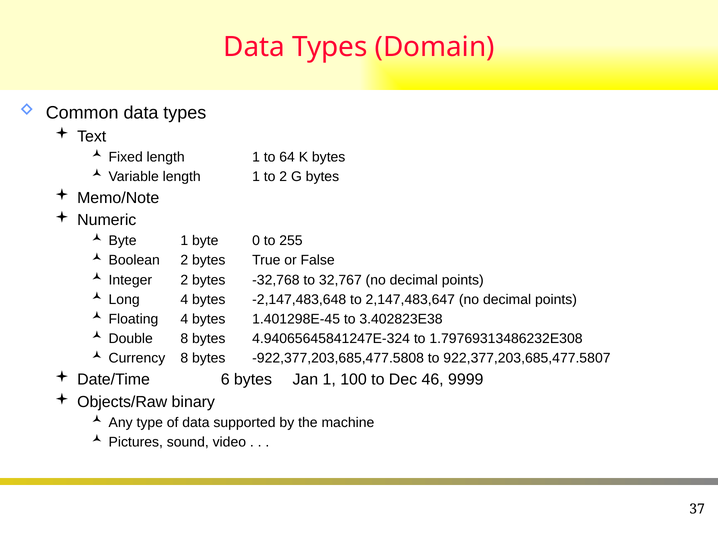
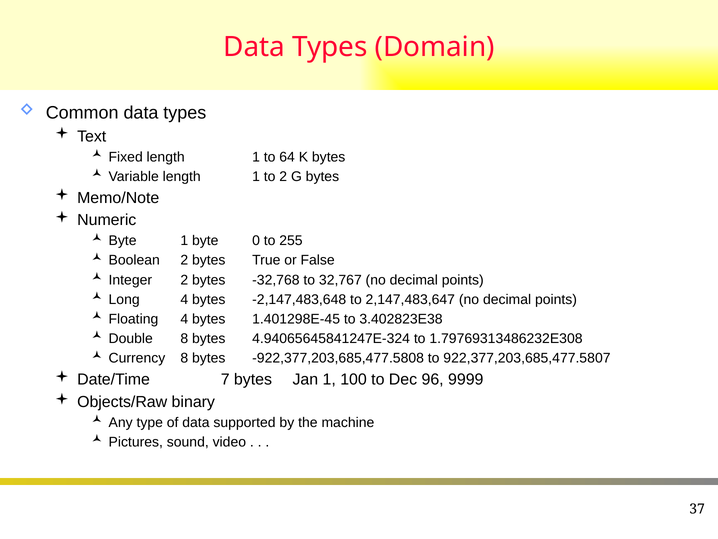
6: 6 -> 7 (225, 379)
46: 46 -> 96 (433, 379)
